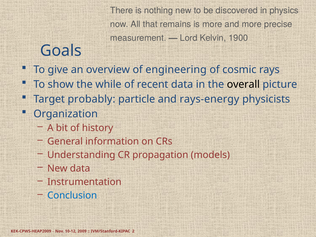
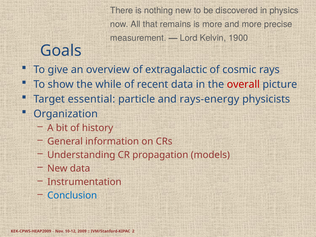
engineering: engineering -> extragalactic (176, 70)
overall colour: black -> red (243, 84)
probably: probably -> essential (91, 99)
